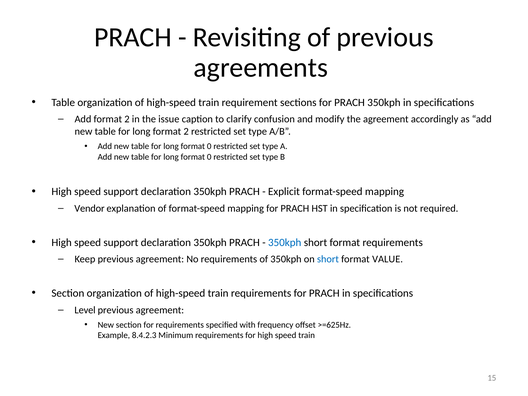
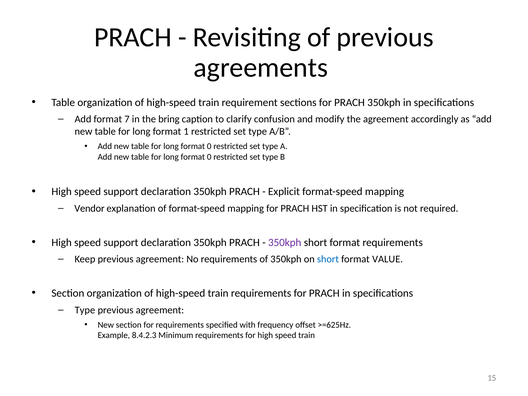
Add format 2: 2 -> 7 (127, 119)
issue: issue -> bring (169, 119)
long format 2: 2 -> 1 (186, 132)
350kph colour: blue -> purple (285, 242)
Level: Level -> Type (85, 310)
